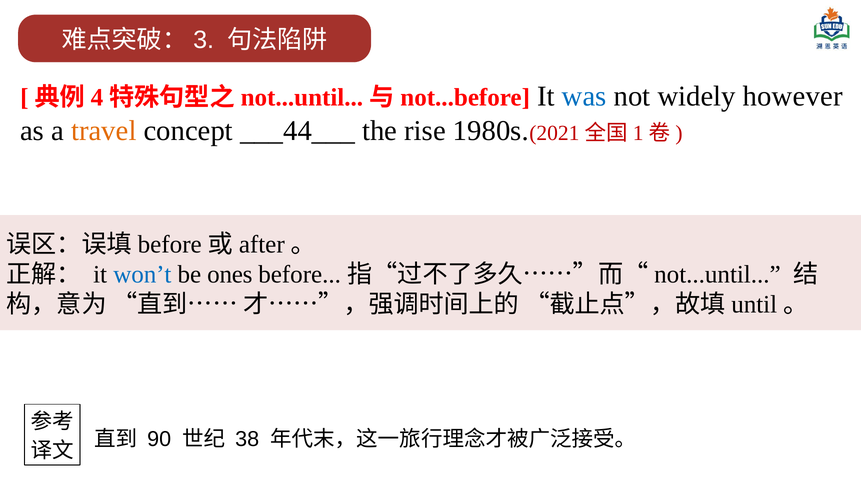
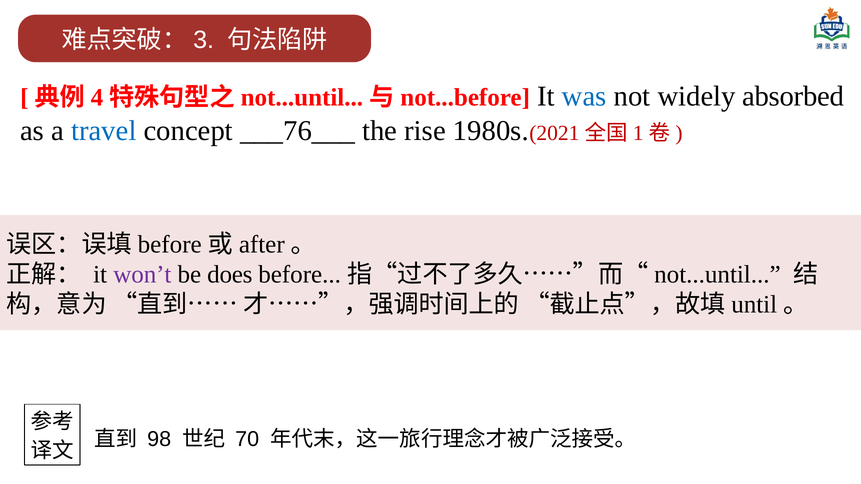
however: however -> absorbed (793, 96)
travel colour: orange -> blue (104, 131)
___44___: ___44___ -> ___76___ (297, 131)
won’t colour: blue -> purple (142, 275)
ones: ones -> does (230, 275)
90: 90 -> 98 (159, 439)
38: 38 -> 70 (247, 439)
